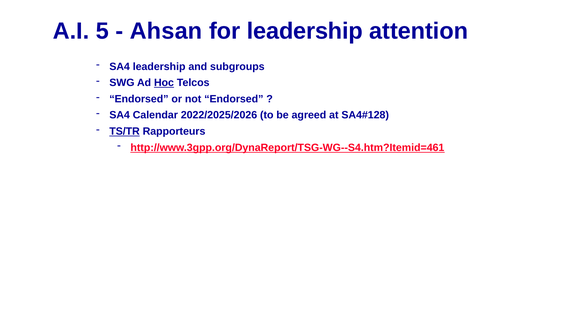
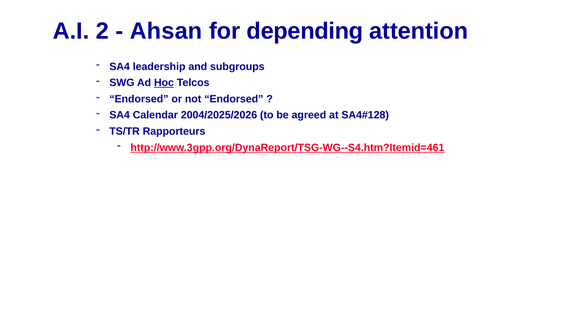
5: 5 -> 2 (102, 31)
for leadership: leadership -> depending (305, 31)
2022/2025/2026: 2022/2025/2026 -> 2004/2025/2026 (219, 115)
TS/TR underline: present -> none (125, 131)
